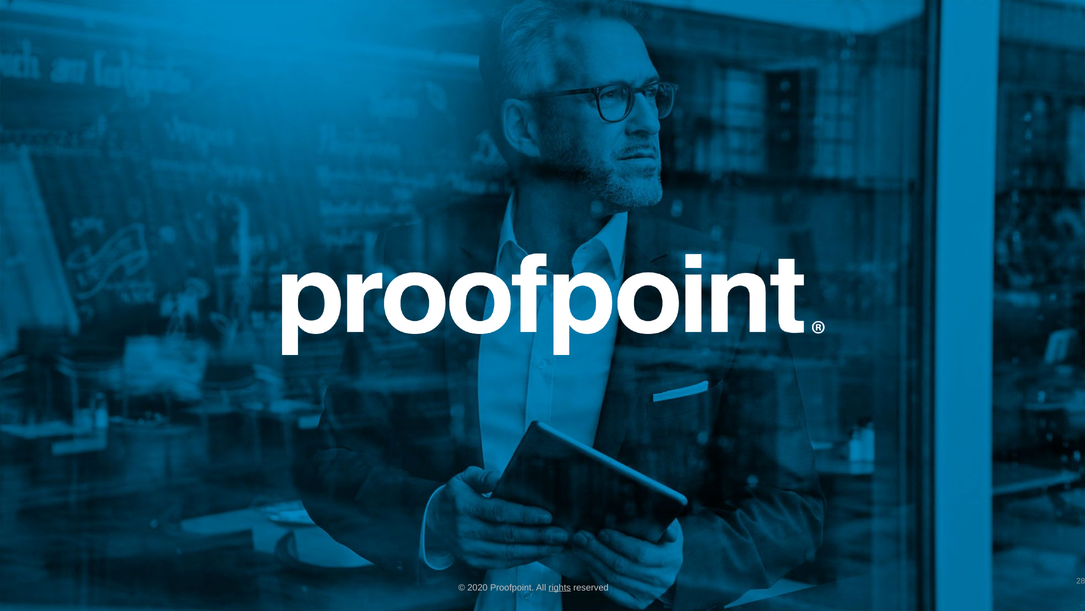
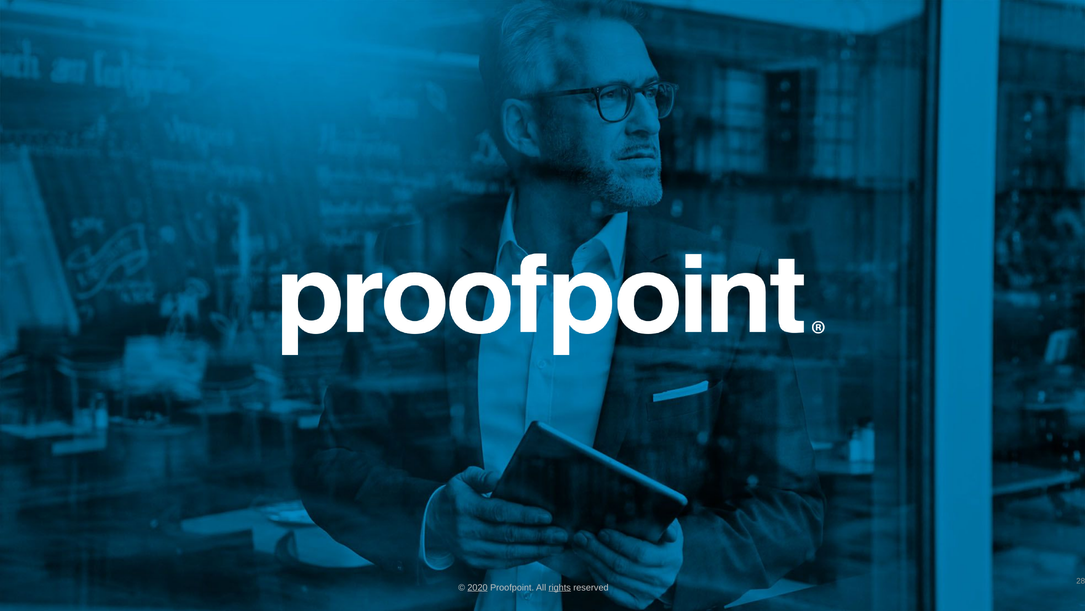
2020 underline: none -> present (477, 587)
